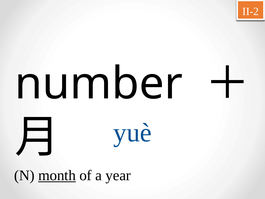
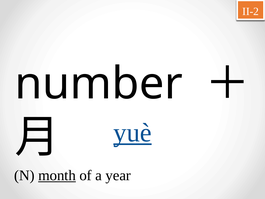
yuè underline: none -> present (132, 133)
